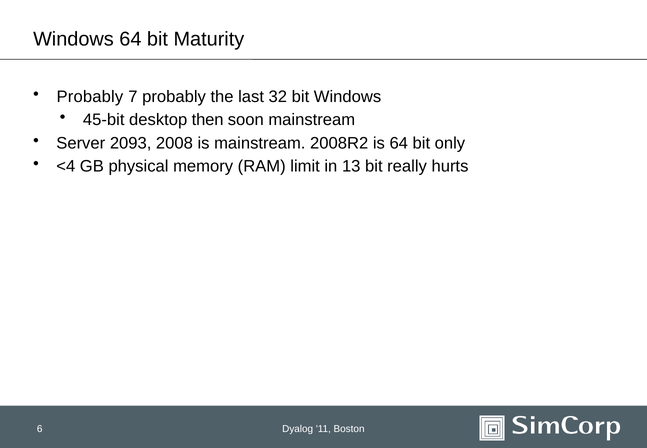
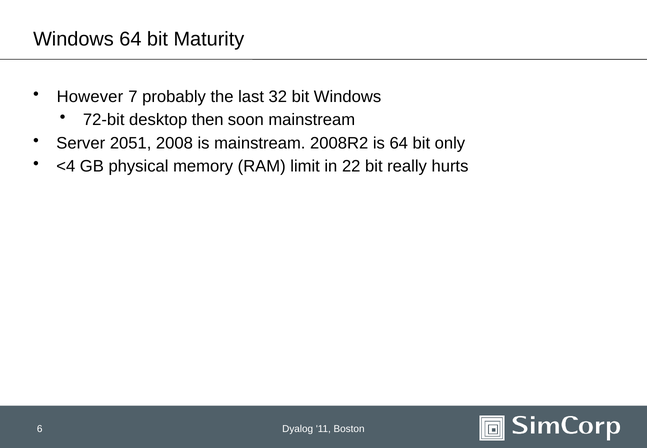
Probably: Probably -> However (90, 97)
45-bit: 45-bit -> 72-bit (104, 120)
2093: 2093 -> 2051 (131, 143)
13: 13 -> 22 (351, 166)
